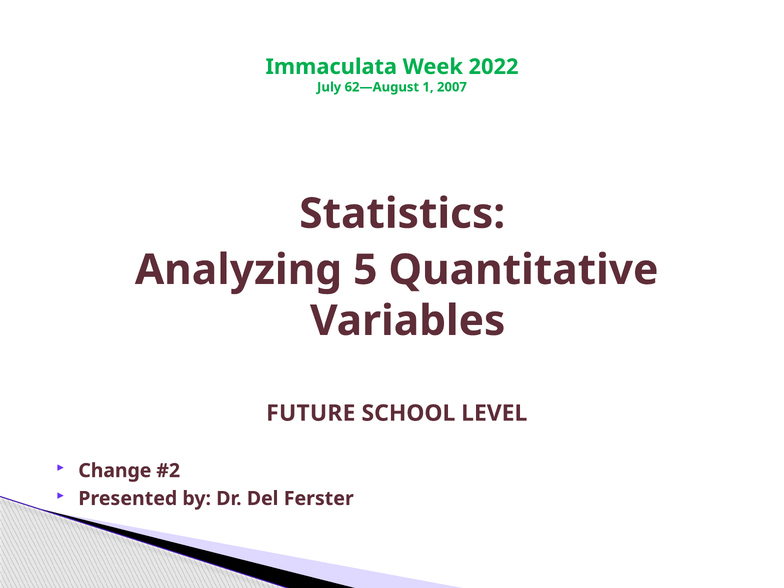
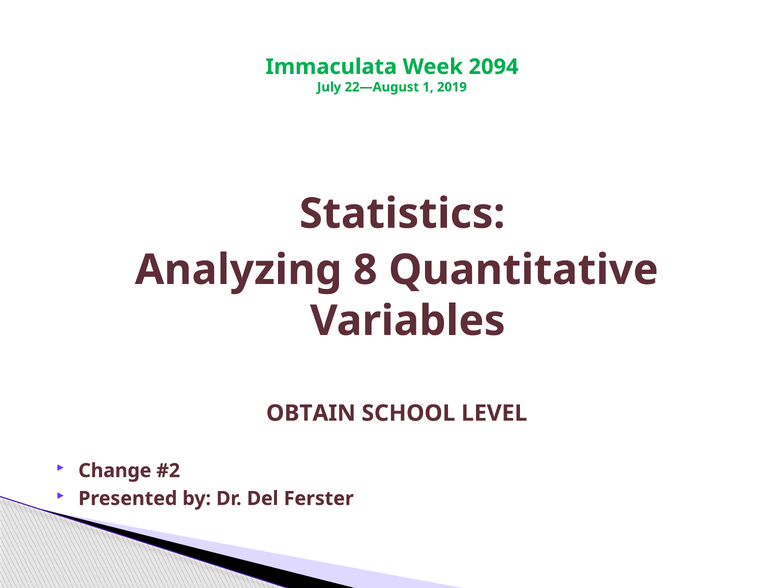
2022: 2022 -> 2094 (494, 67)
62—August: 62—August -> 22—August (382, 87)
2007: 2007 -> 2019 (452, 87)
5: 5 -> 8 (365, 270)
FUTURE: FUTURE -> OBTAIN (311, 413)
